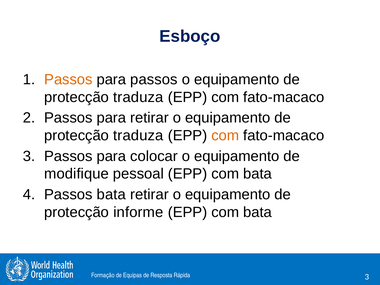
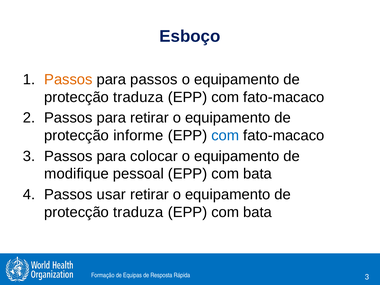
traduza: traduza -> informe (138, 136)
com colour: orange -> blue (225, 136)
Passos bata: bata -> usar (111, 195)
informe: informe -> traduza (138, 212)
